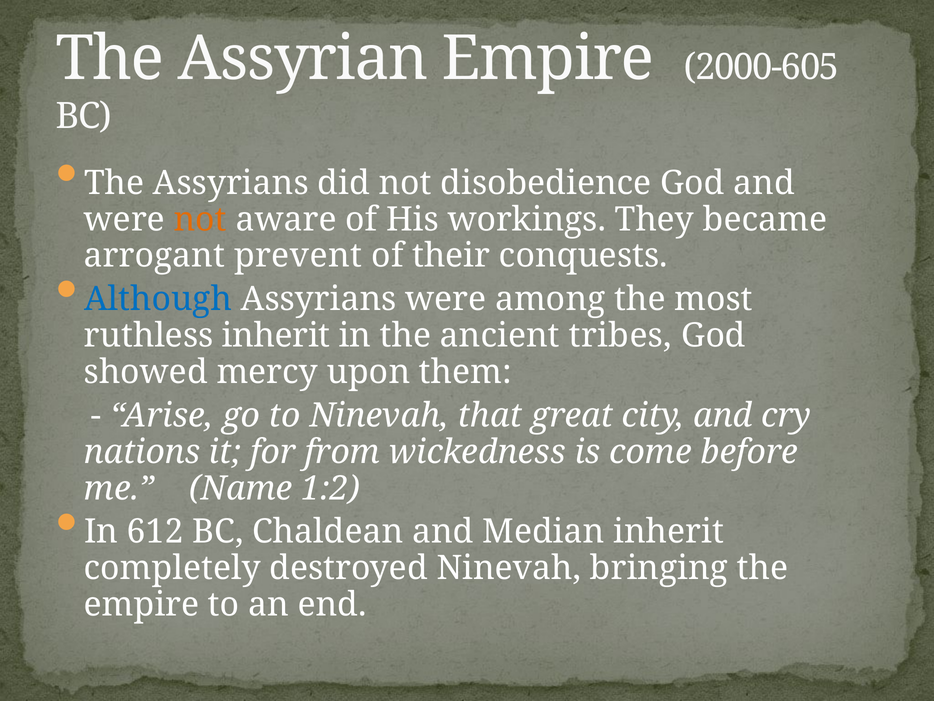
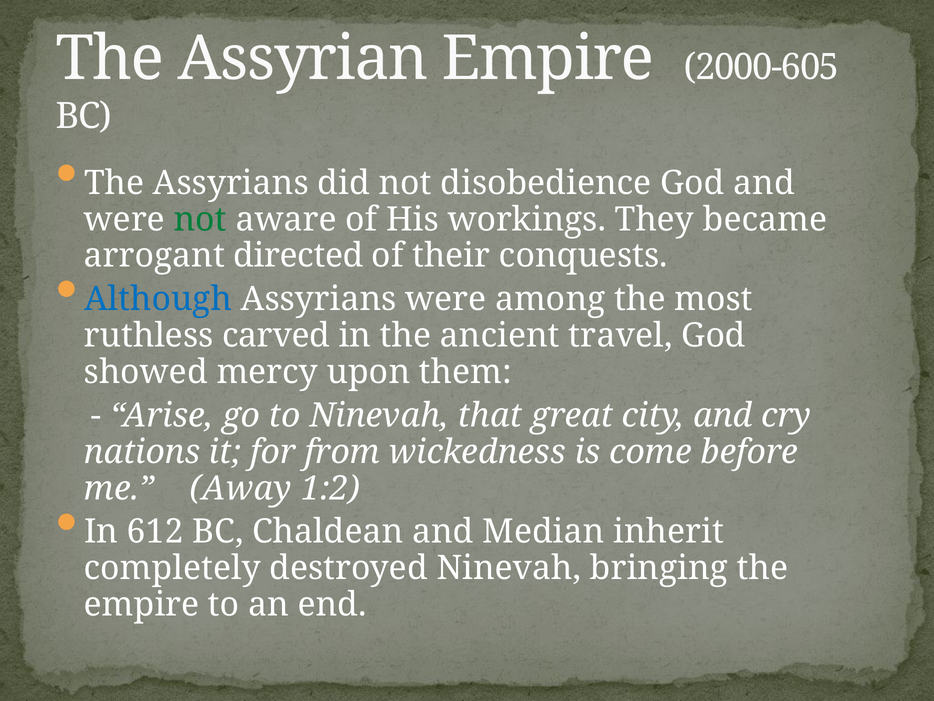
not colour: orange -> green (200, 219)
prevent: prevent -> directed (298, 256)
ruthless inherit: inherit -> carved (276, 335)
tribes: tribes -> travel (620, 335)
Name: Name -> Away (241, 488)
